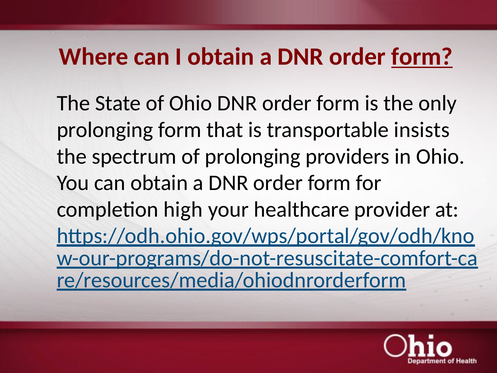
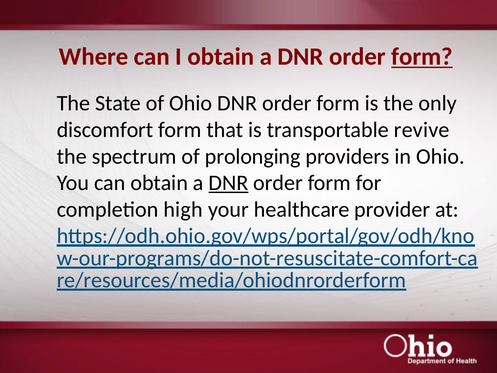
prolonging: prolonging -> discomfort (105, 130)
insists: insists -> revive (422, 130)
DNR underline: none -> present (228, 183)
